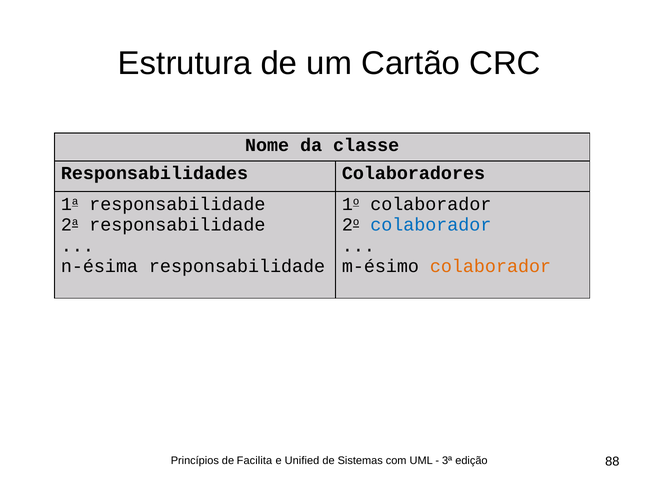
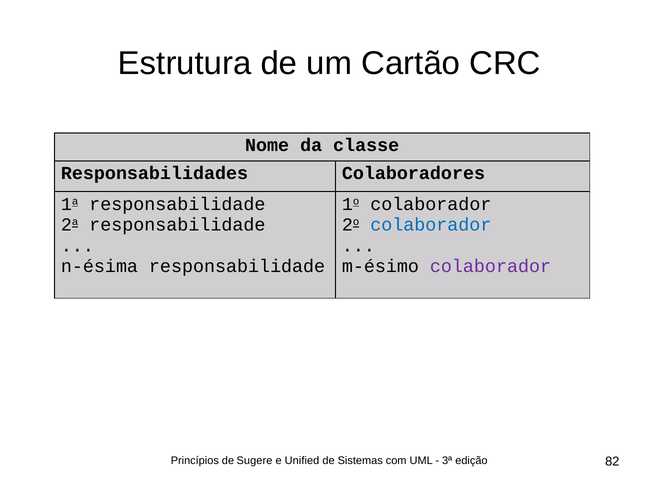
colaborador colour: orange -> purple (490, 266)
Facilita: Facilita -> Sugere (254, 461)
88: 88 -> 82 (612, 462)
